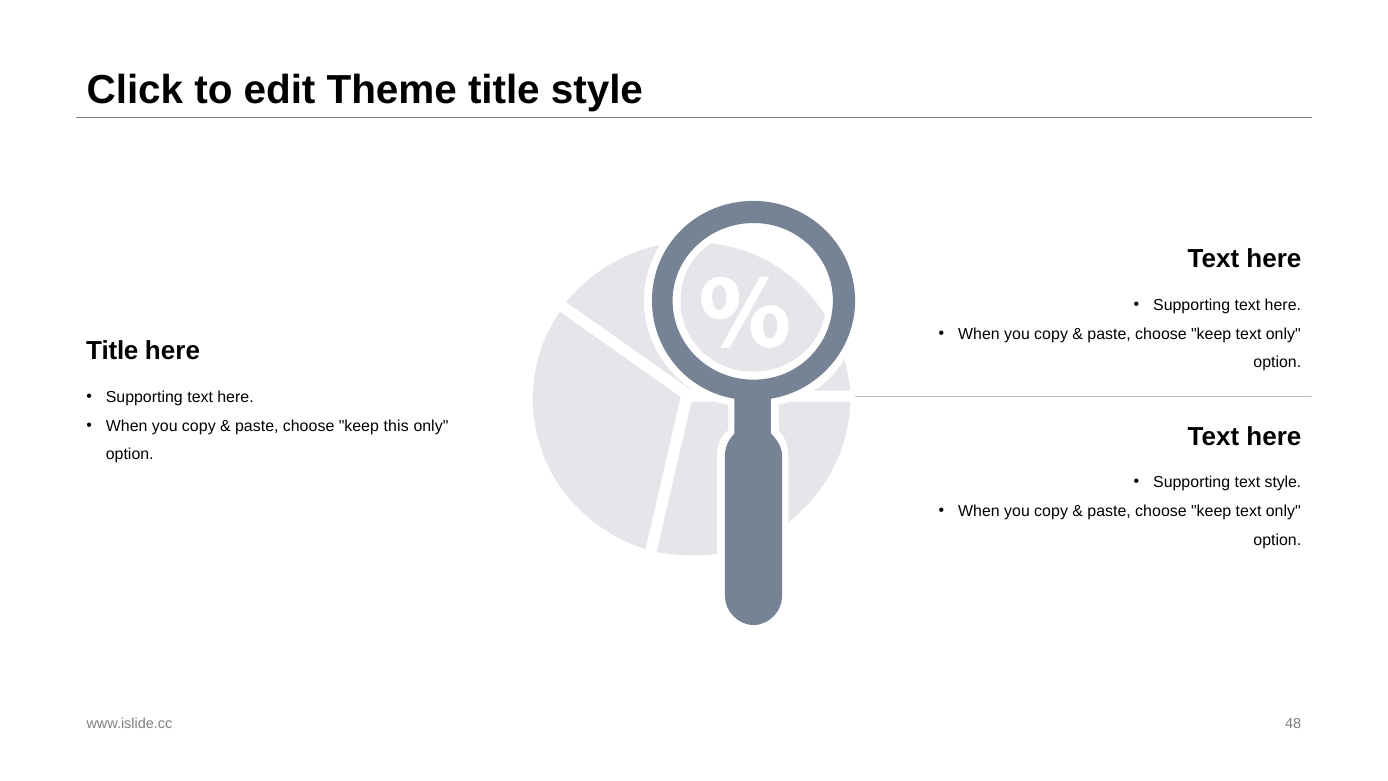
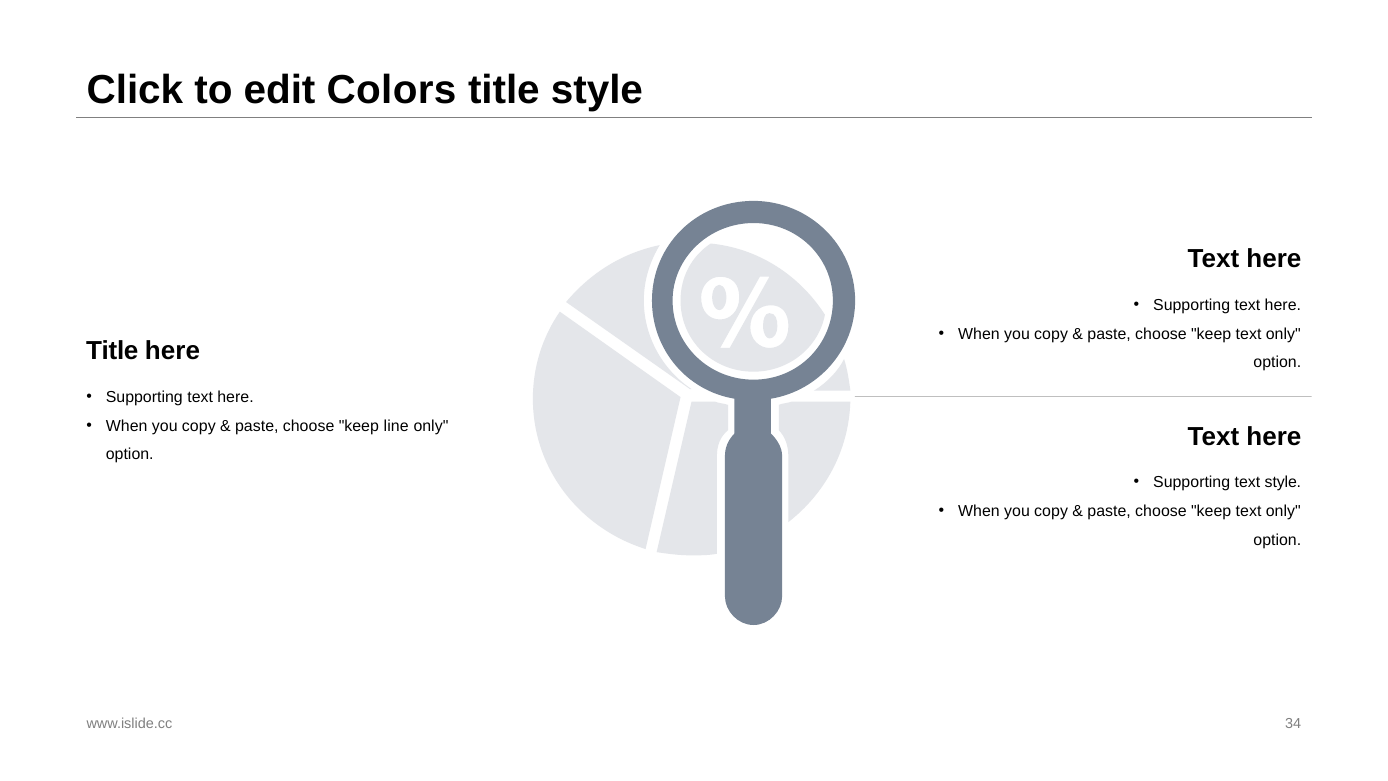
Theme: Theme -> Colors (392, 90)
this: this -> line (396, 426)
48: 48 -> 34 (1293, 723)
